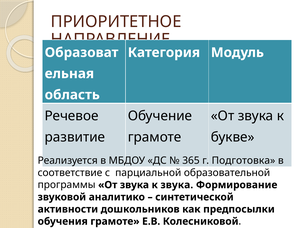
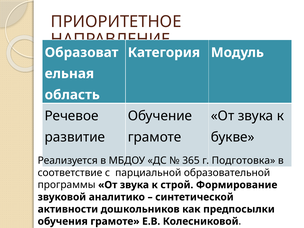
к звука: звука -> строй (177, 185)
